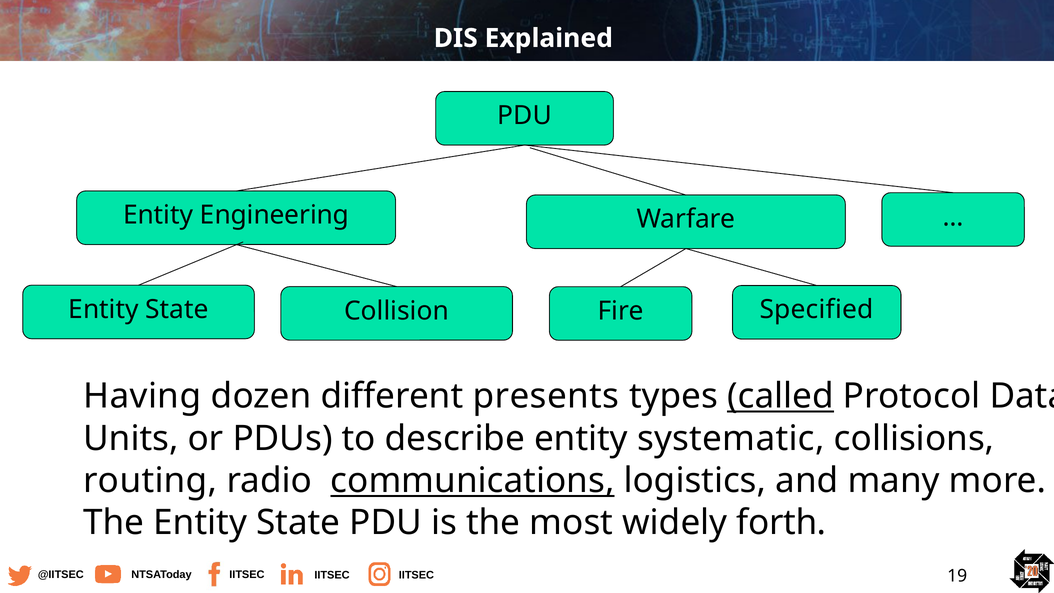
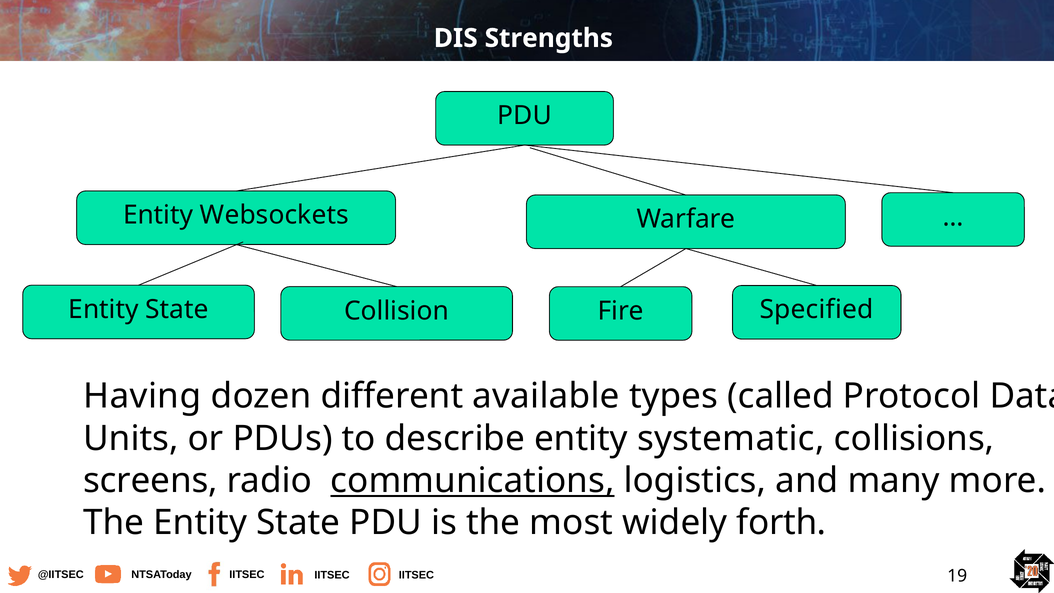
Explained: Explained -> Strengths (549, 38)
Engineering: Engineering -> Websockets (274, 215)
presents: presents -> available (546, 396)
called underline: present -> none (780, 396)
routing: routing -> screens (150, 481)
